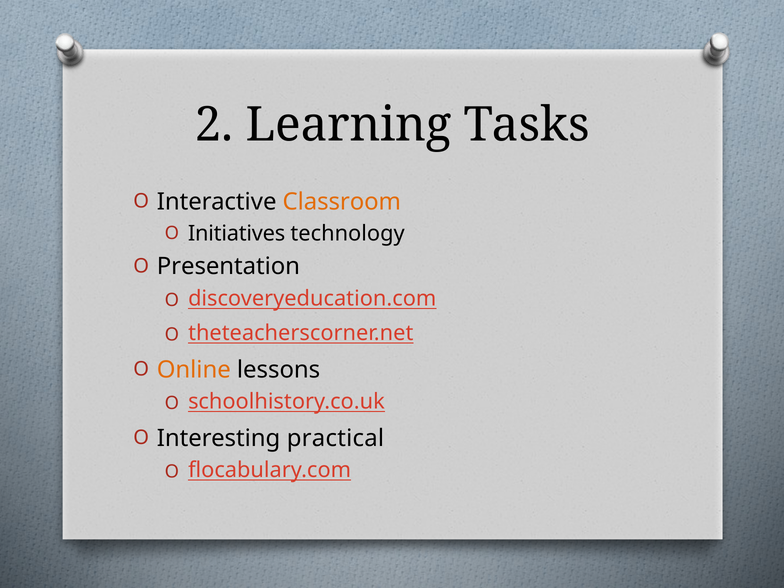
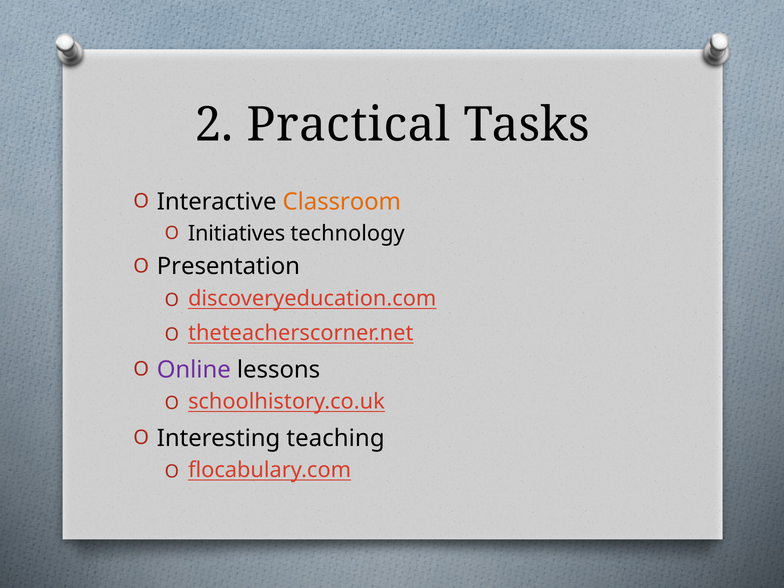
Learning: Learning -> Practical (348, 125)
Online colour: orange -> purple (194, 370)
practical: practical -> teaching (336, 438)
